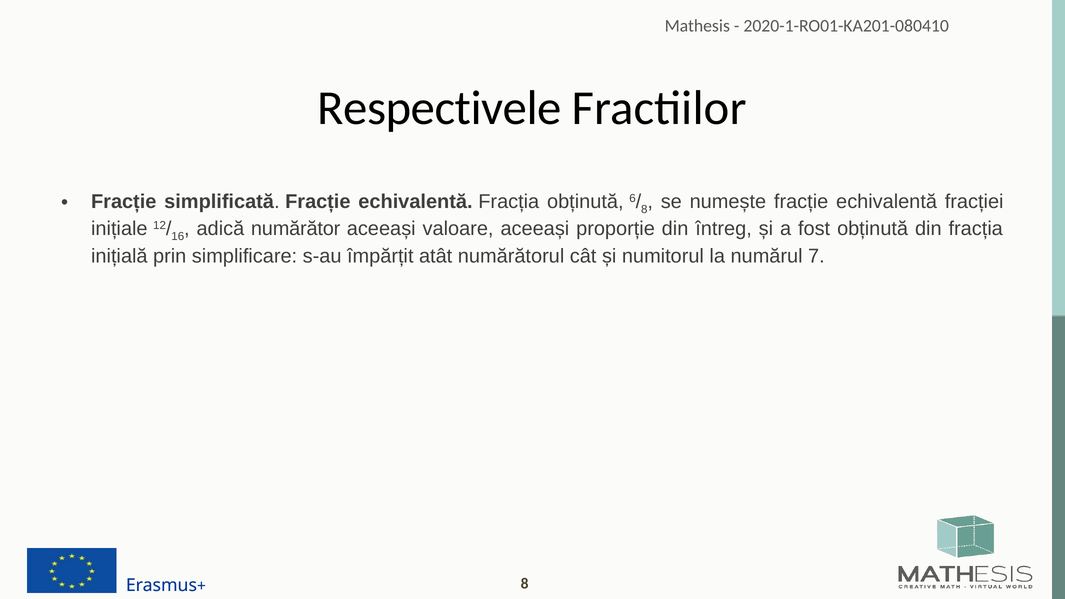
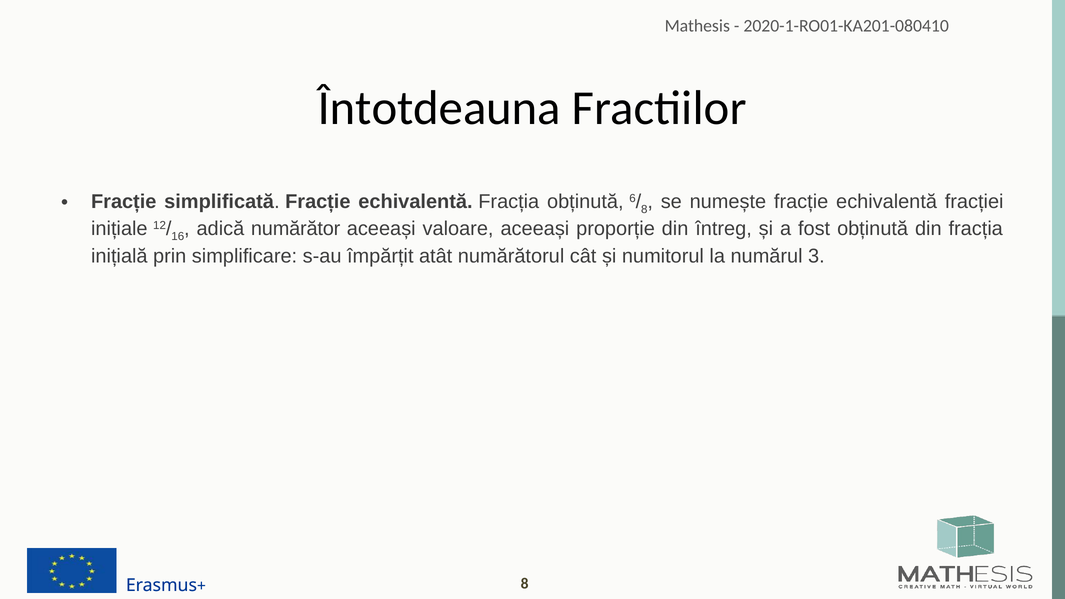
Respectivele: Respectivele -> Întotdeauna (439, 108)
7: 7 -> 3 (816, 256)
